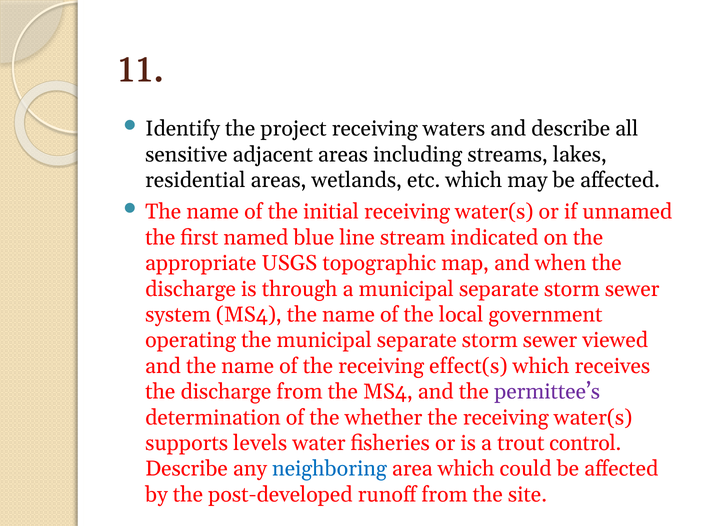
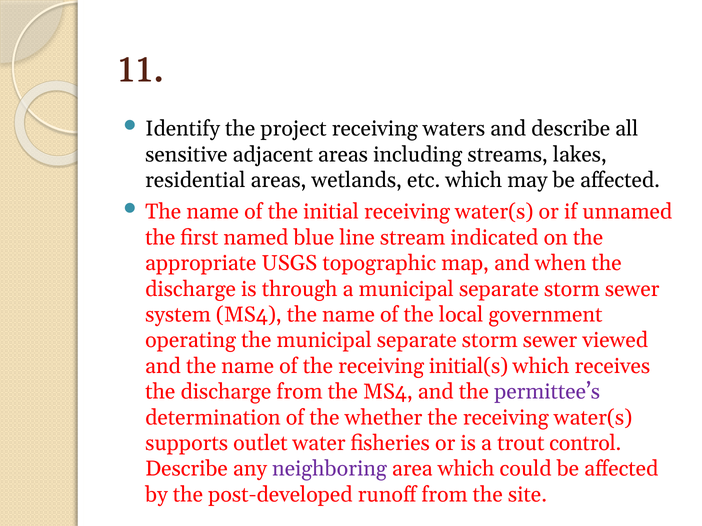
effect(s: effect(s -> initial(s (469, 366)
levels: levels -> outlet (260, 444)
neighboring colour: blue -> purple (329, 469)
